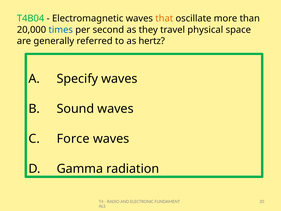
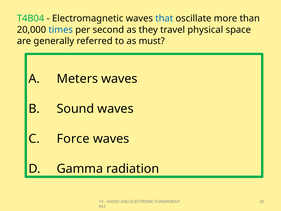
that colour: orange -> blue (164, 18)
hertz: hertz -> must (152, 41)
Specify: Specify -> Meters (77, 79)
